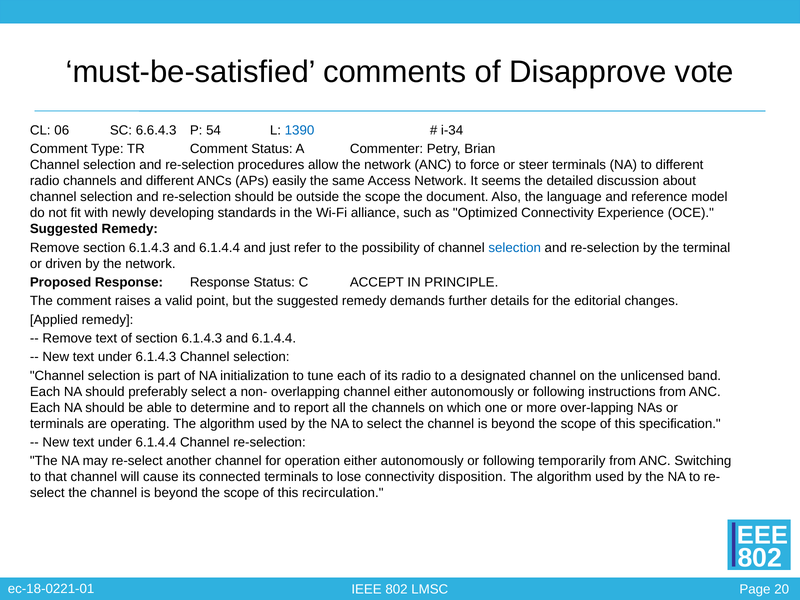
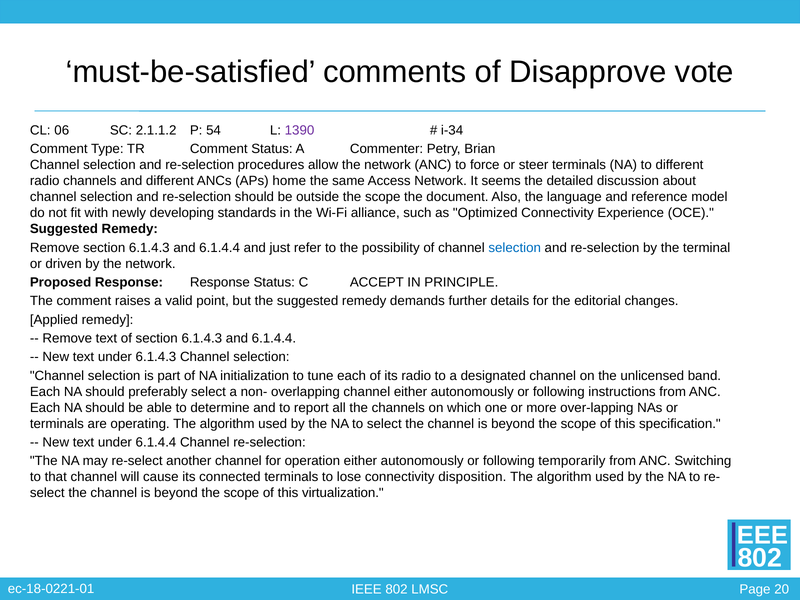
6.6.4.3: 6.6.4.3 -> 2.1.1.2 (156, 130)
1390 colour: blue -> purple (300, 130)
easily: easily -> home (289, 181)
recirculation: recirculation -> virtualization (343, 493)
